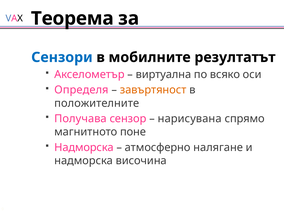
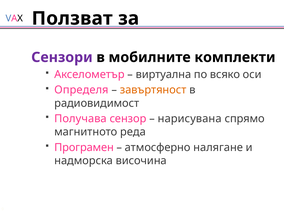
Теорема: Теорема -> Ползват (72, 18)
Сензори colour: blue -> purple (62, 57)
резултатът: резултатът -> комплекти (235, 57)
положителните: положителните -> радиовидимост (97, 103)
поне: поне -> реда (133, 132)
Надморска: Надморска -> Програмен (84, 147)
